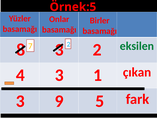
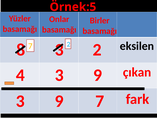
eksilen colour: green -> black (137, 46)
4 3 1: 1 -> 9 (98, 75)
9 5: 5 -> 7 (100, 101)
